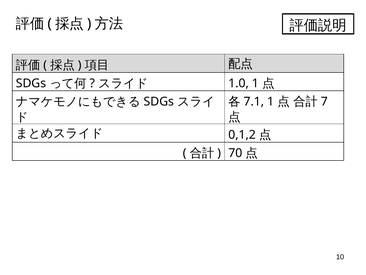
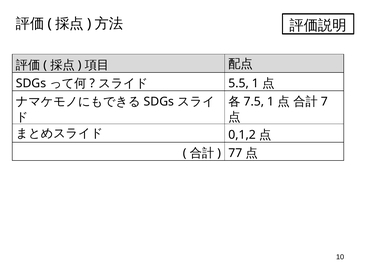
1.0: 1.0 -> 5.5 (239, 83)
7.1: 7.1 -> 7.5 (254, 102)
70: 70 -> 77 (235, 153)
